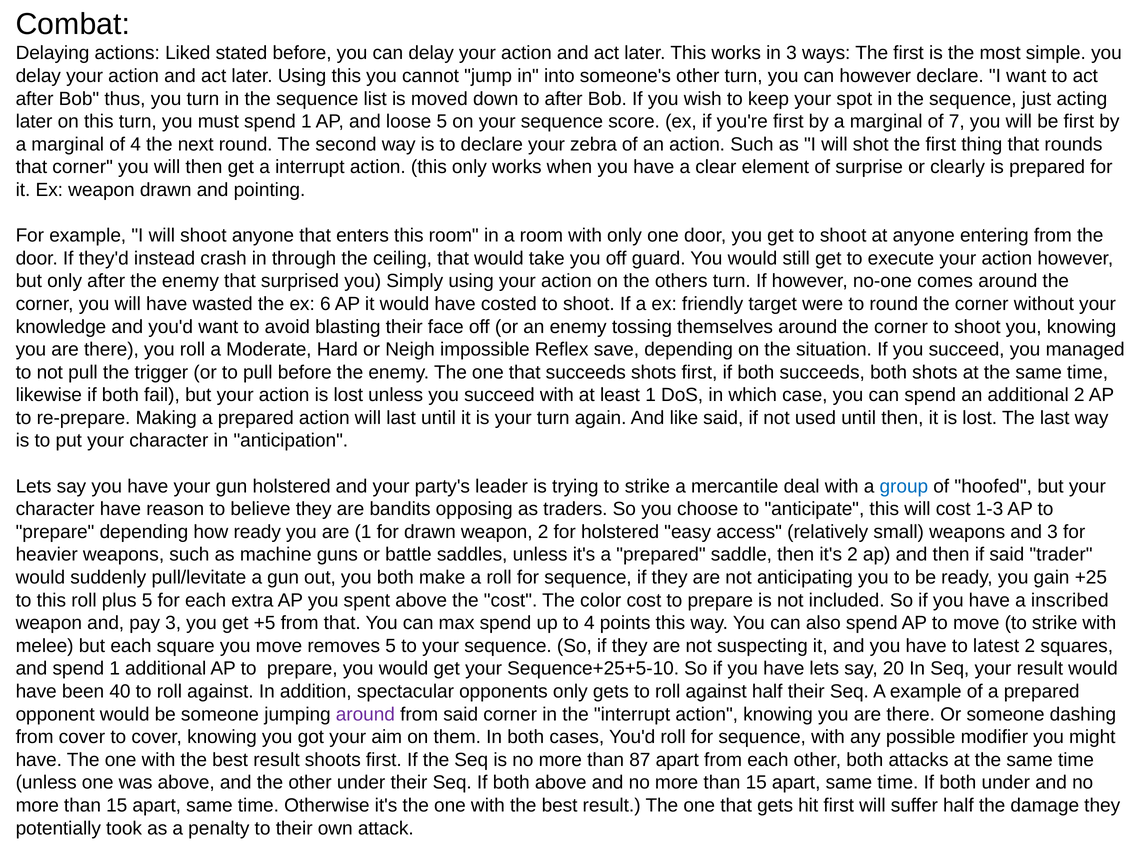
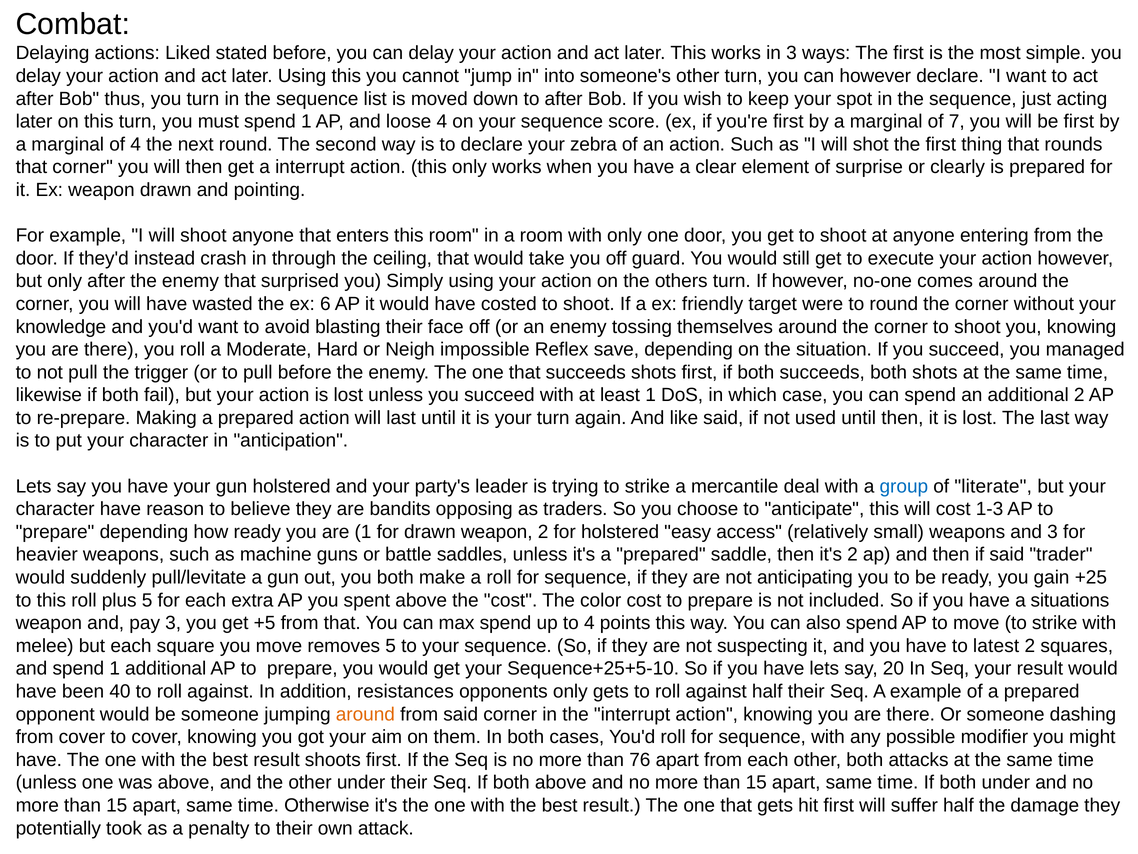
loose 5: 5 -> 4 (442, 121)
hoofed: hoofed -> literate (993, 486)
inscribed: inscribed -> situations (1070, 600)
spectacular: spectacular -> resistances (405, 691)
around colour: purple -> orange (365, 714)
87: 87 -> 76 (640, 759)
